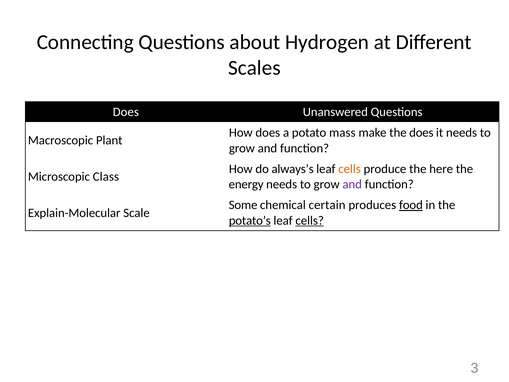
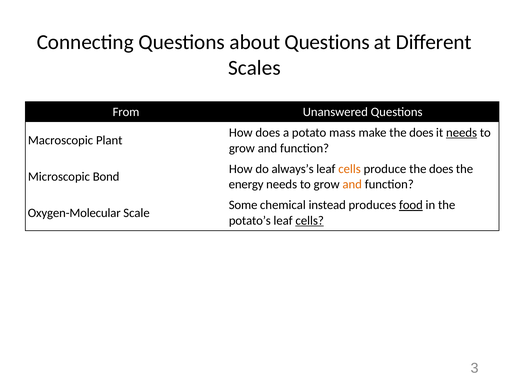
about Hydrogen: Hydrogen -> Questions (327, 42)
Does: Does -> From (126, 112)
needs underline: none -> present (462, 133)
produce the here: here -> does (441, 169)
Class: Class -> Bond (106, 176)
and colour: purple -> orange (352, 184)
certain: certain -> instead (327, 205)
Explain-Molecular: Explain-Molecular -> Oxygen-Molecular (74, 213)
potato’s underline: present -> none (250, 220)
